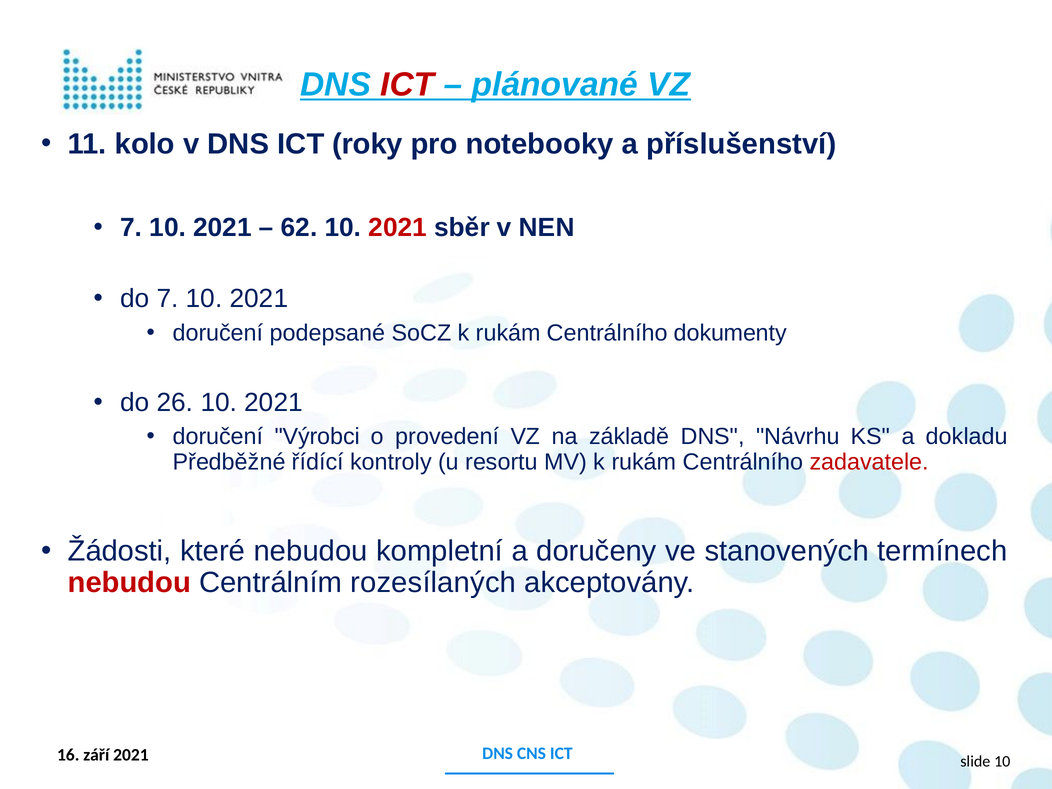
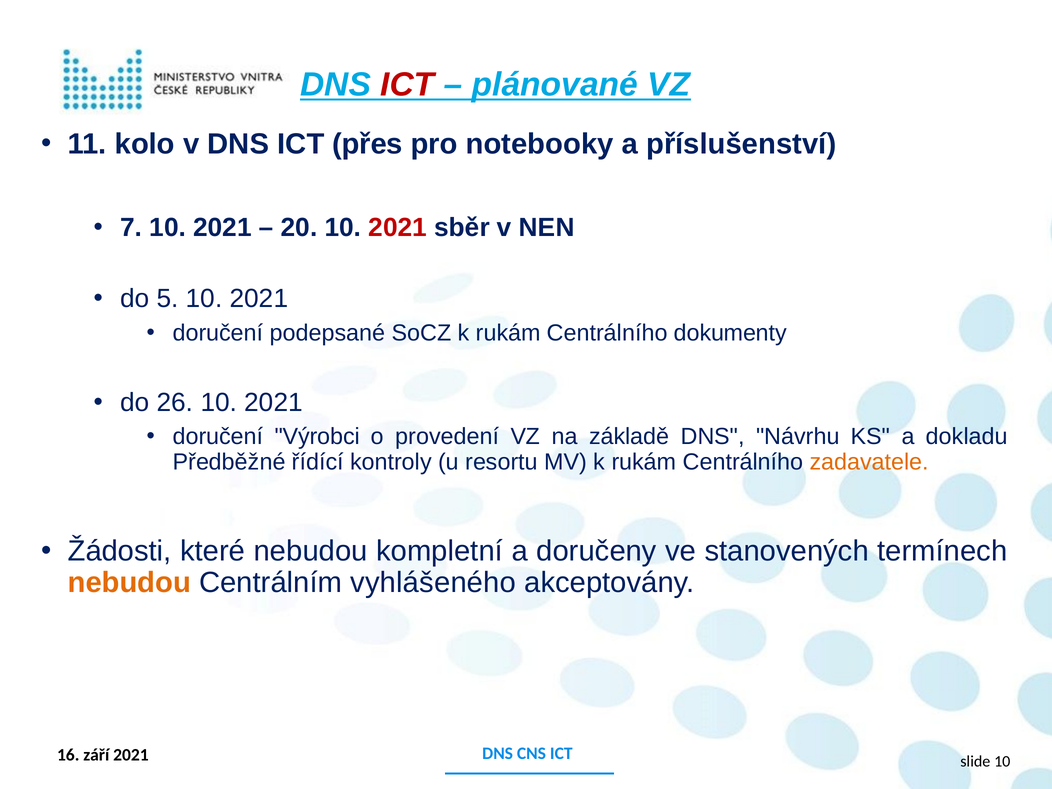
roky: roky -> přes (368, 144)
62: 62 -> 20 (299, 227)
do 7: 7 -> 5 (168, 299)
zadavatele colour: red -> orange (869, 462)
nebudou colour: red -> orange (129, 583)
rozesílaných: rozesílaných -> vyhlášeného (433, 583)
